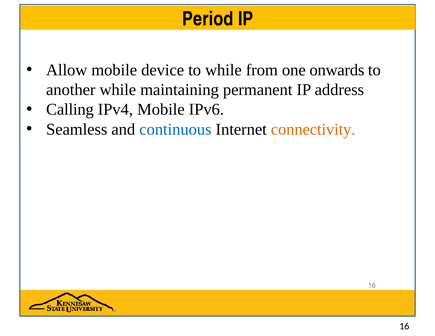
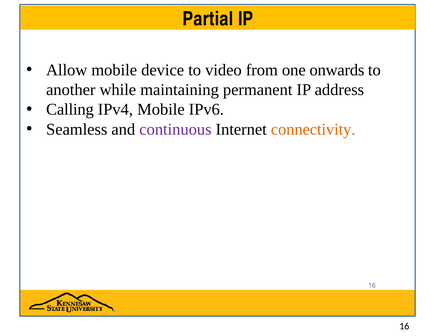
Period: Period -> Partial (208, 19)
to while: while -> video (223, 70)
continuous colour: blue -> purple (175, 129)
